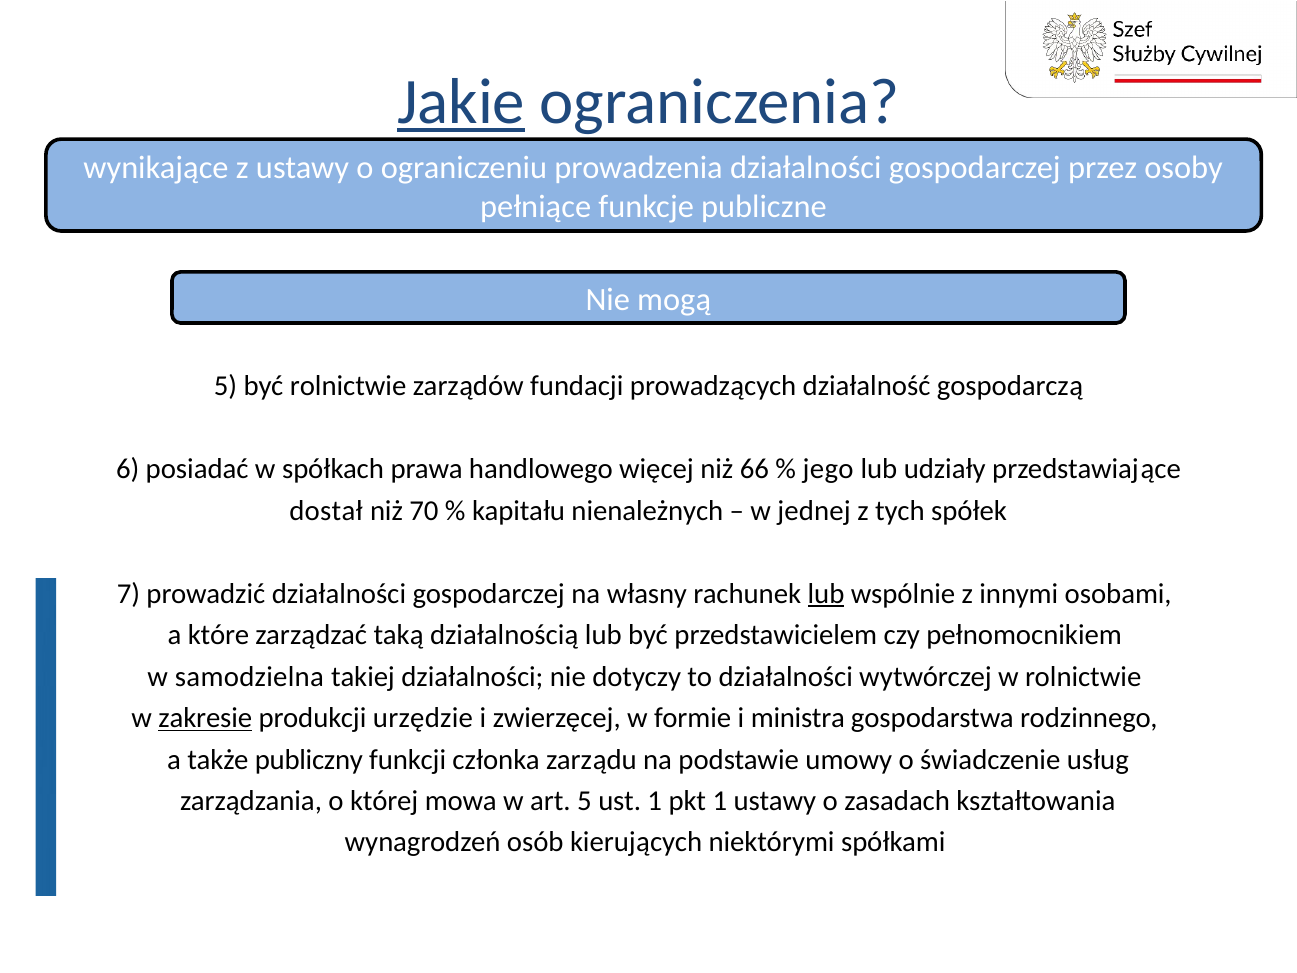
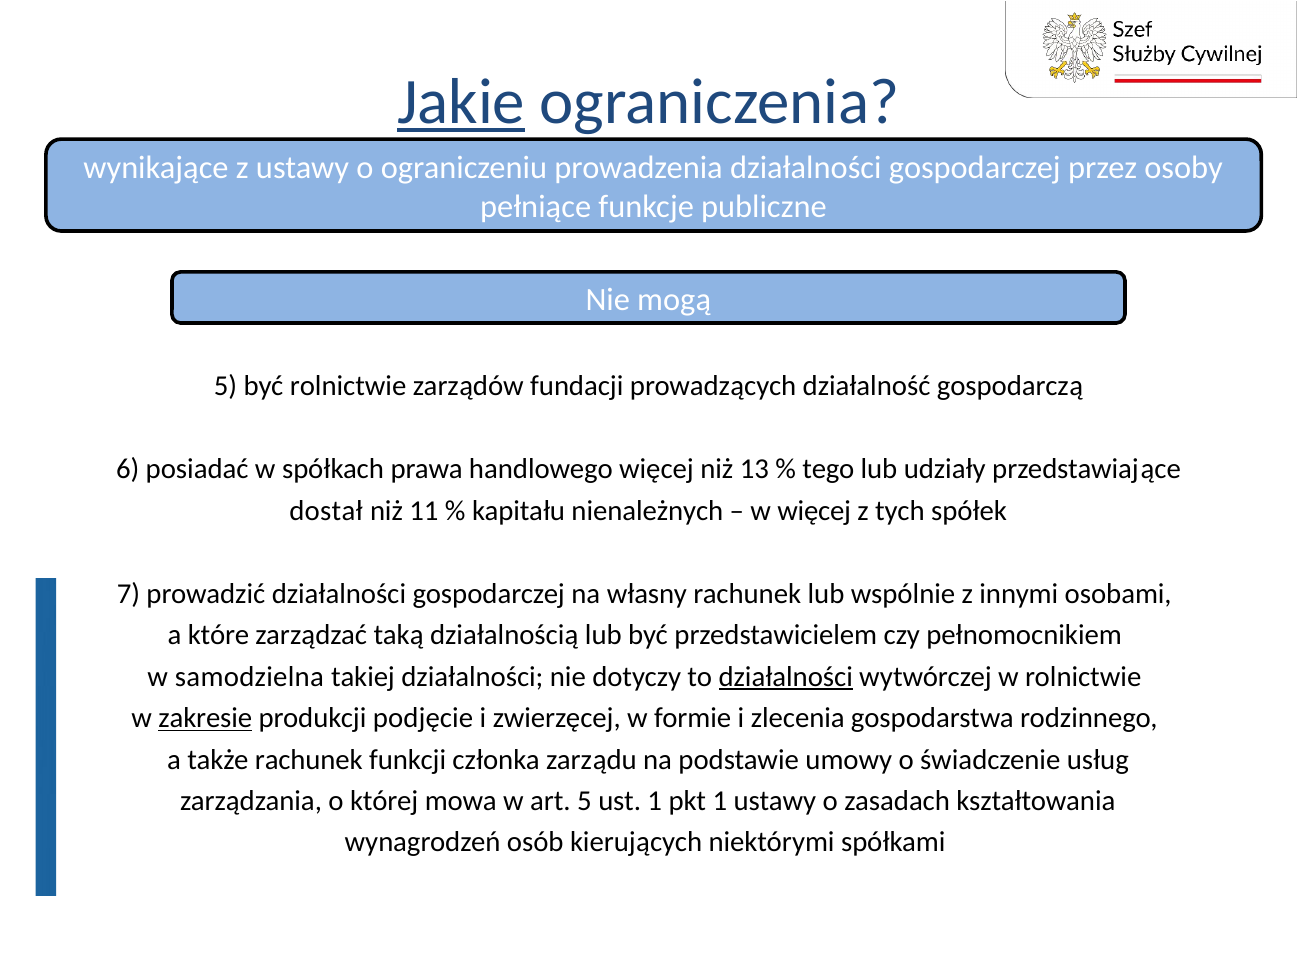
66: 66 -> 13 (754, 469)
jego: jego -> tego (828, 469)
70: 70 -> 11 (424, 511)
w jednej: jednej -> więcej (814, 511)
lub underline: present -> none (826, 593)
działalności underline: none -> present (786, 676)
urzędzie: urzędzie -> podjęcie (423, 718)
ministra: ministra -> zlecenia (798, 718)
także publiczny: publiczny -> rachunek (309, 759)
